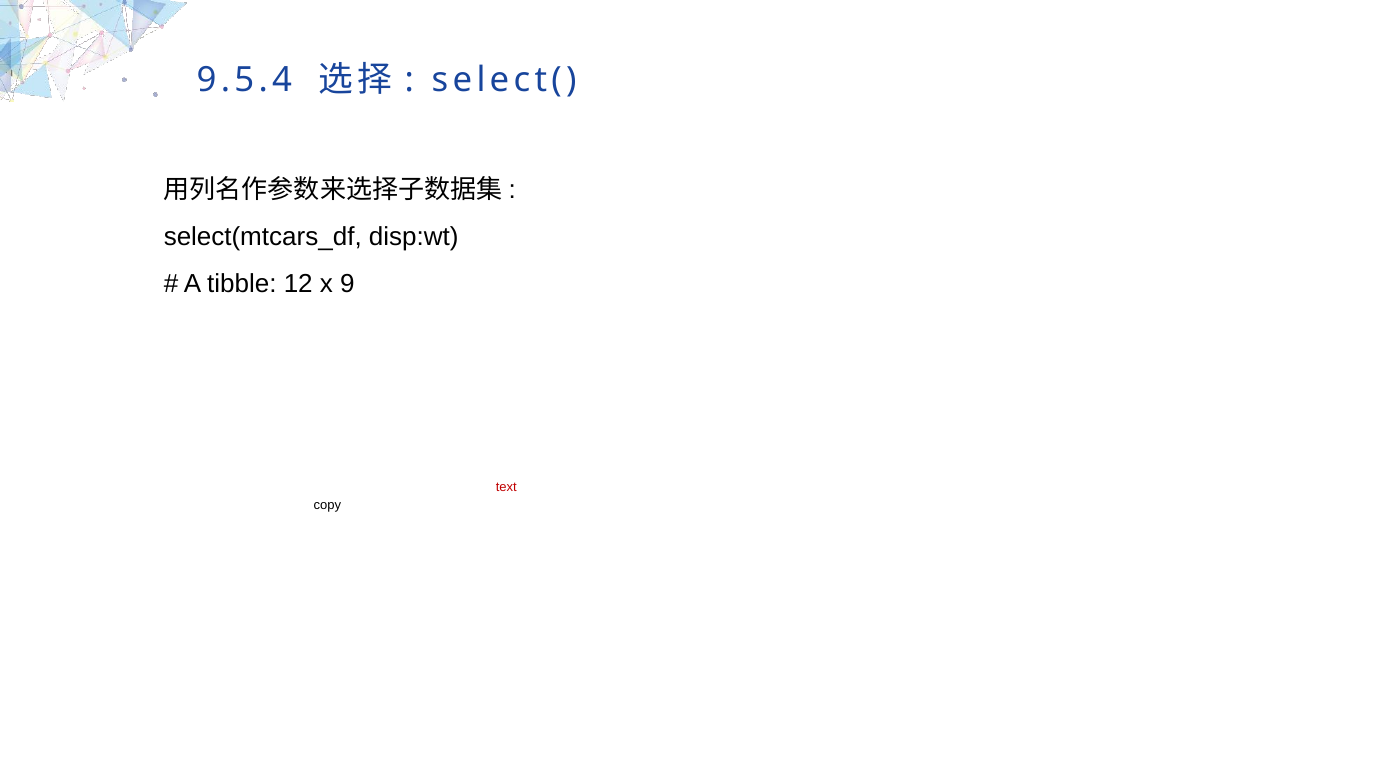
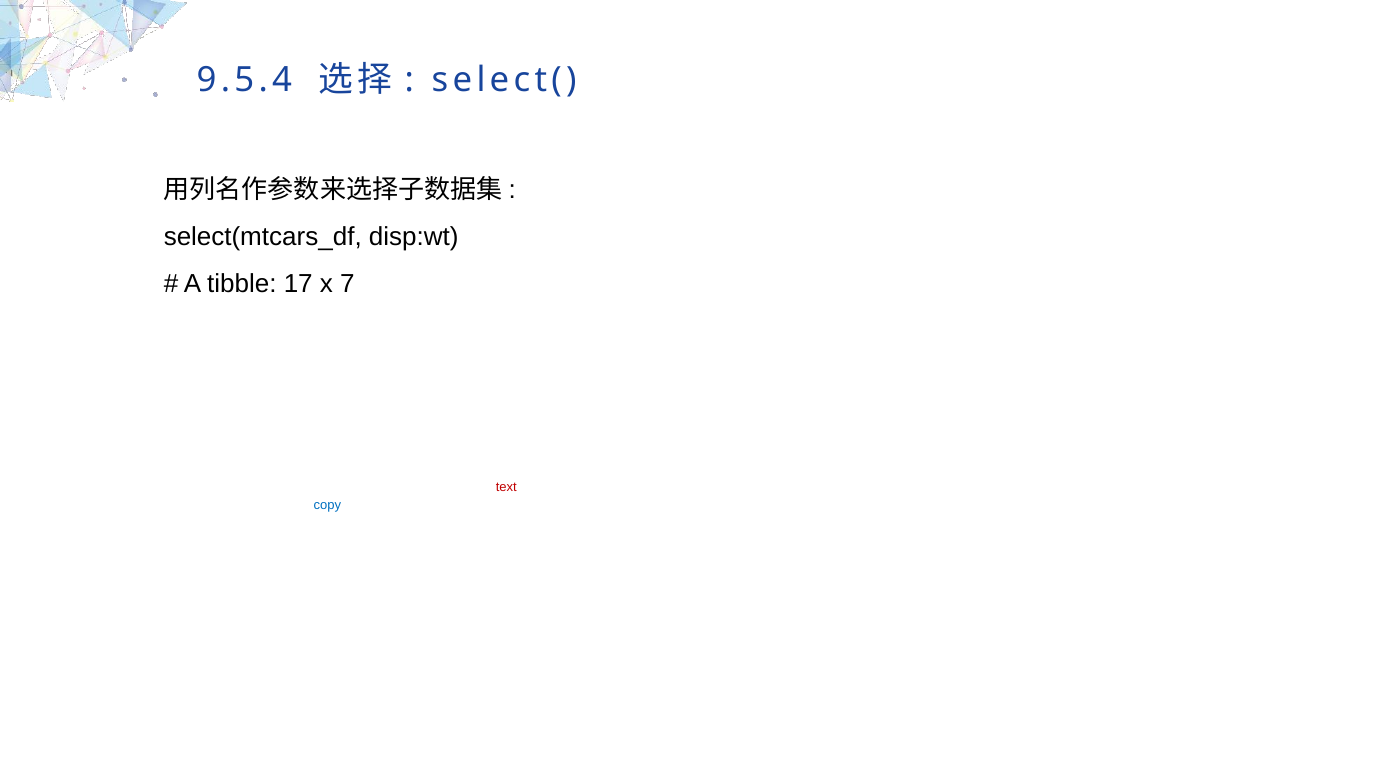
12: 12 -> 17 (298, 284)
9: 9 -> 7 (347, 284)
copy colour: black -> blue (327, 506)
